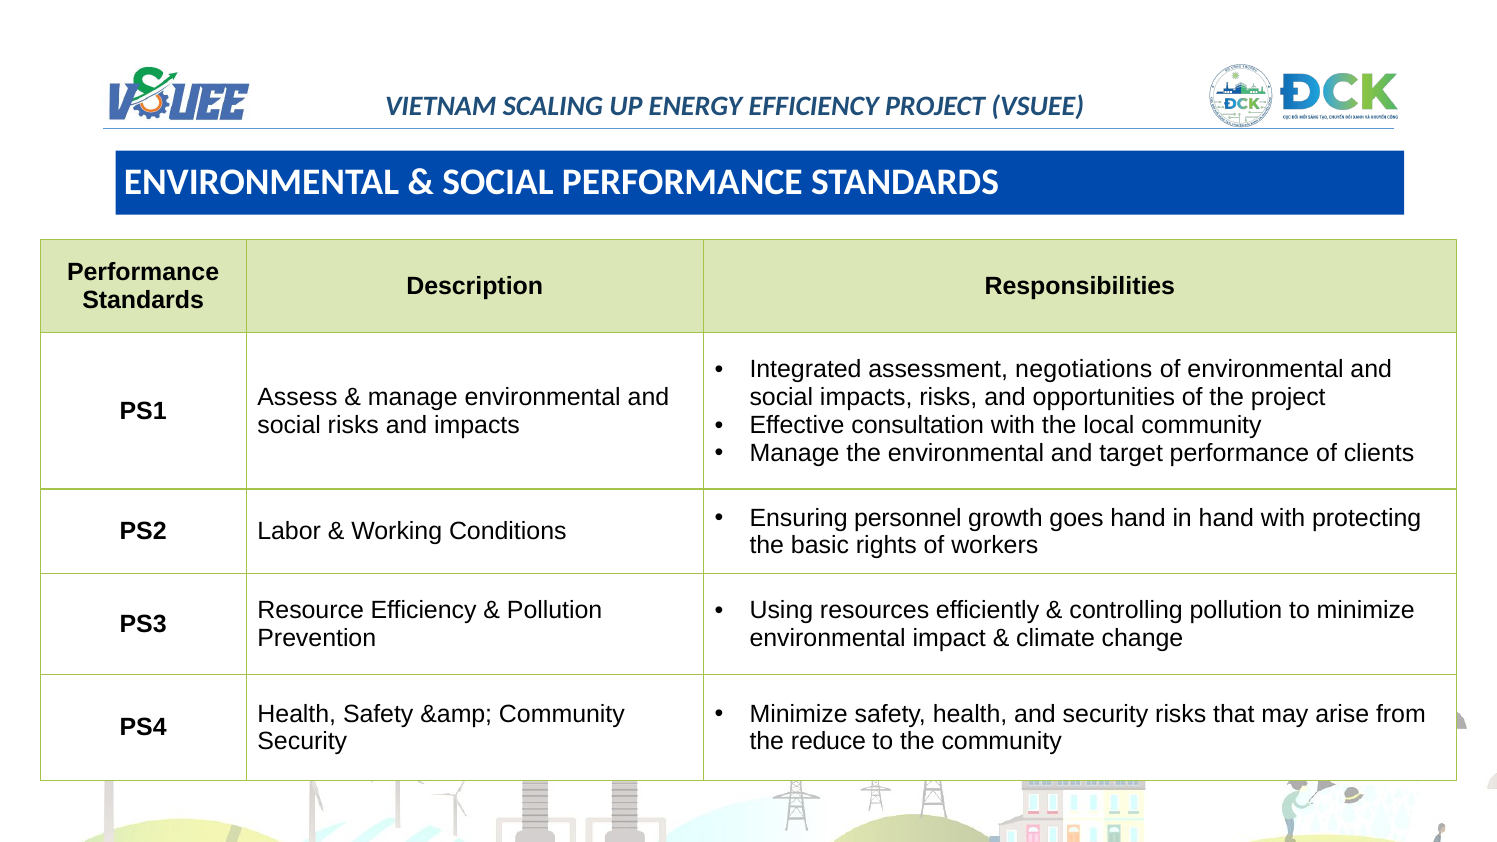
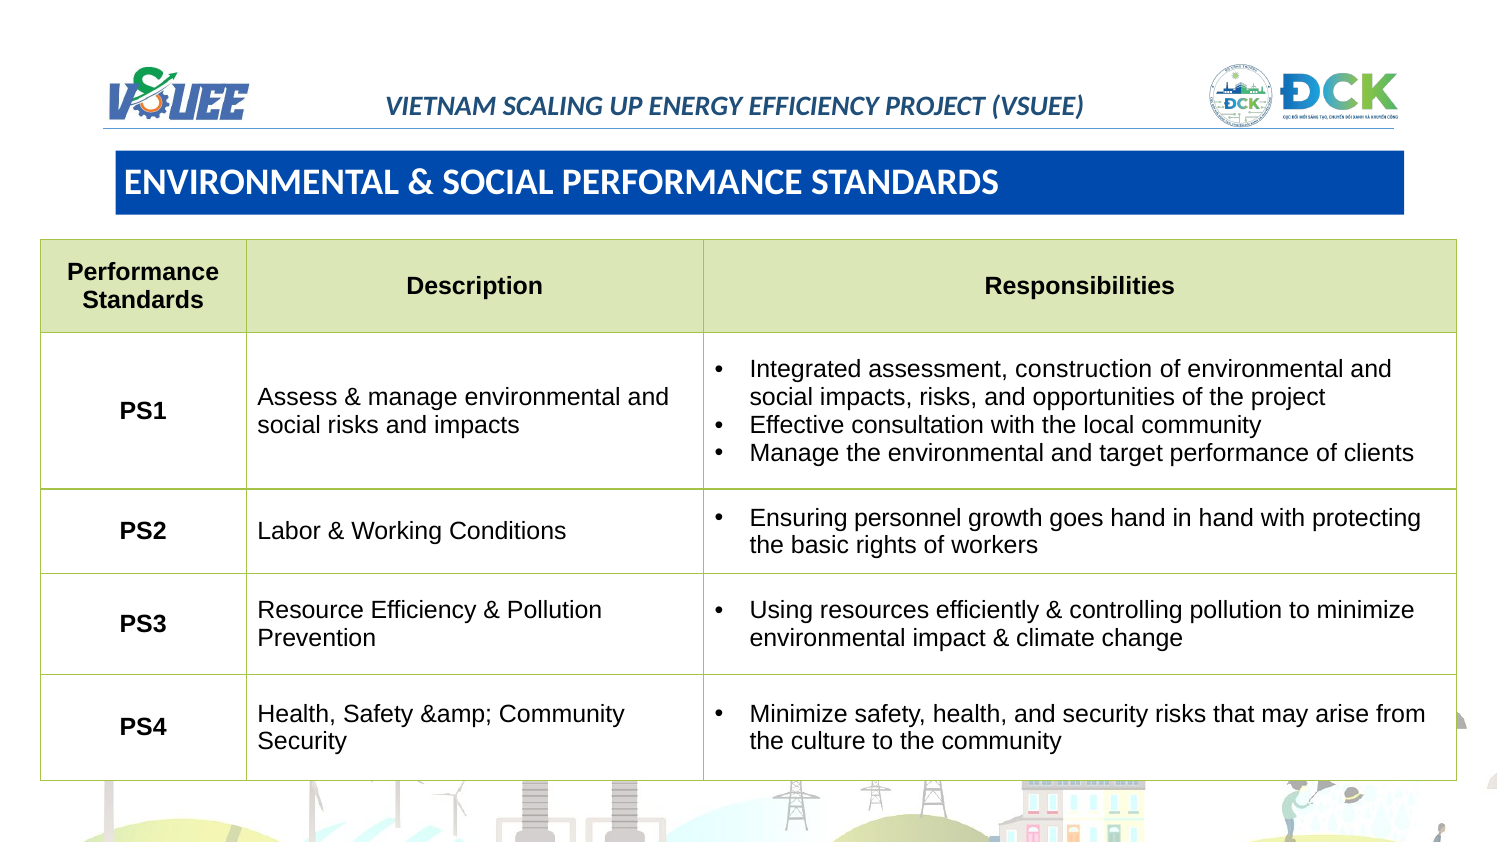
negotiations: negotiations -> construction (1084, 370)
reduce: reduce -> culture (828, 742)
